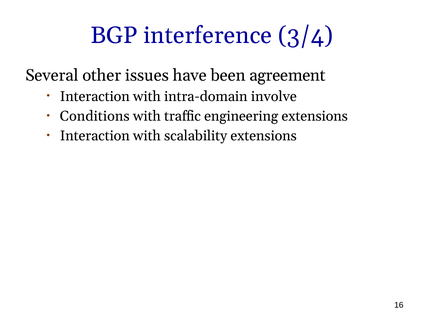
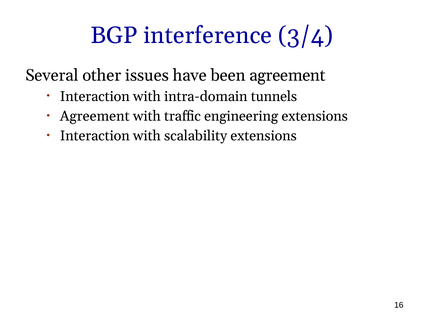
involve: involve -> tunnels (274, 96)
Conditions: Conditions -> Agreement (95, 116)
